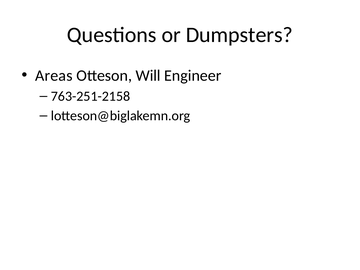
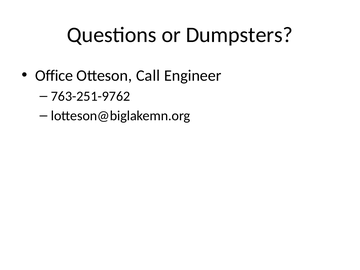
Areas: Areas -> Office (54, 76)
Will: Will -> Call (148, 76)
763-251-2158: 763-251-2158 -> 763-251-9762 (91, 96)
